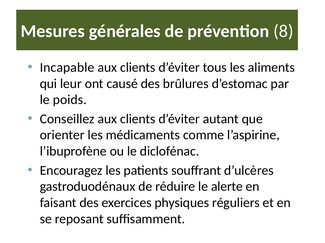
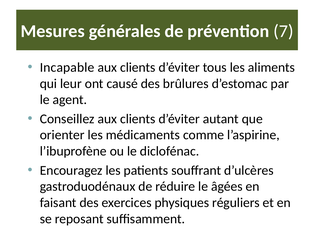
8: 8 -> 7 (284, 31)
poids: poids -> agent (70, 100)
alerte: alerte -> âgées (227, 187)
